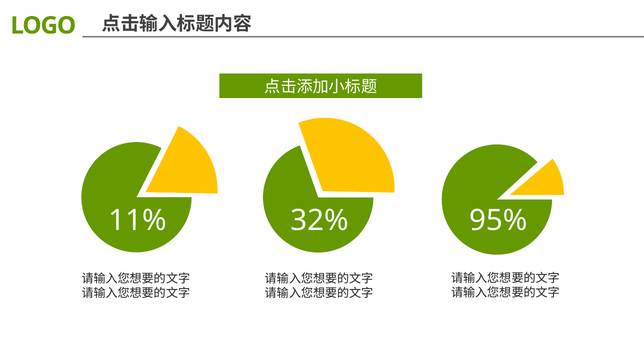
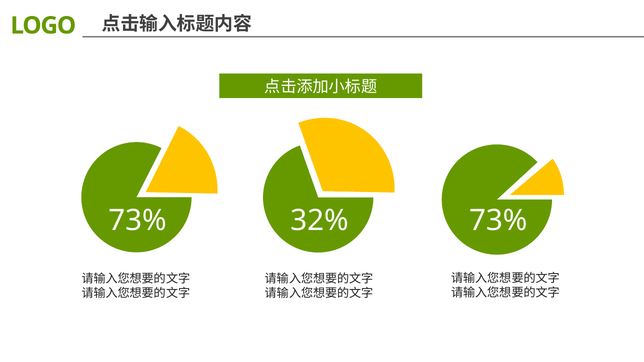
11%: 11% -> 73% (137, 221)
32% 95%: 95% -> 73% (498, 221)
